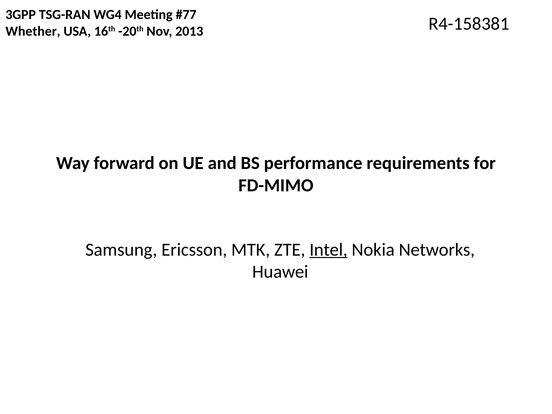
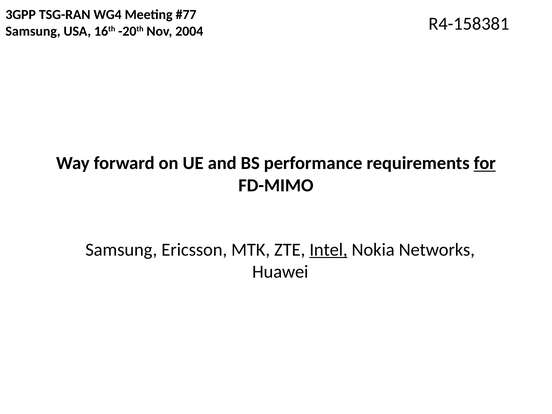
Whether: Whether -> Samsung (33, 31)
2013: 2013 -> 2004 (189, 31)
for underline: none -> present (485, 163)
